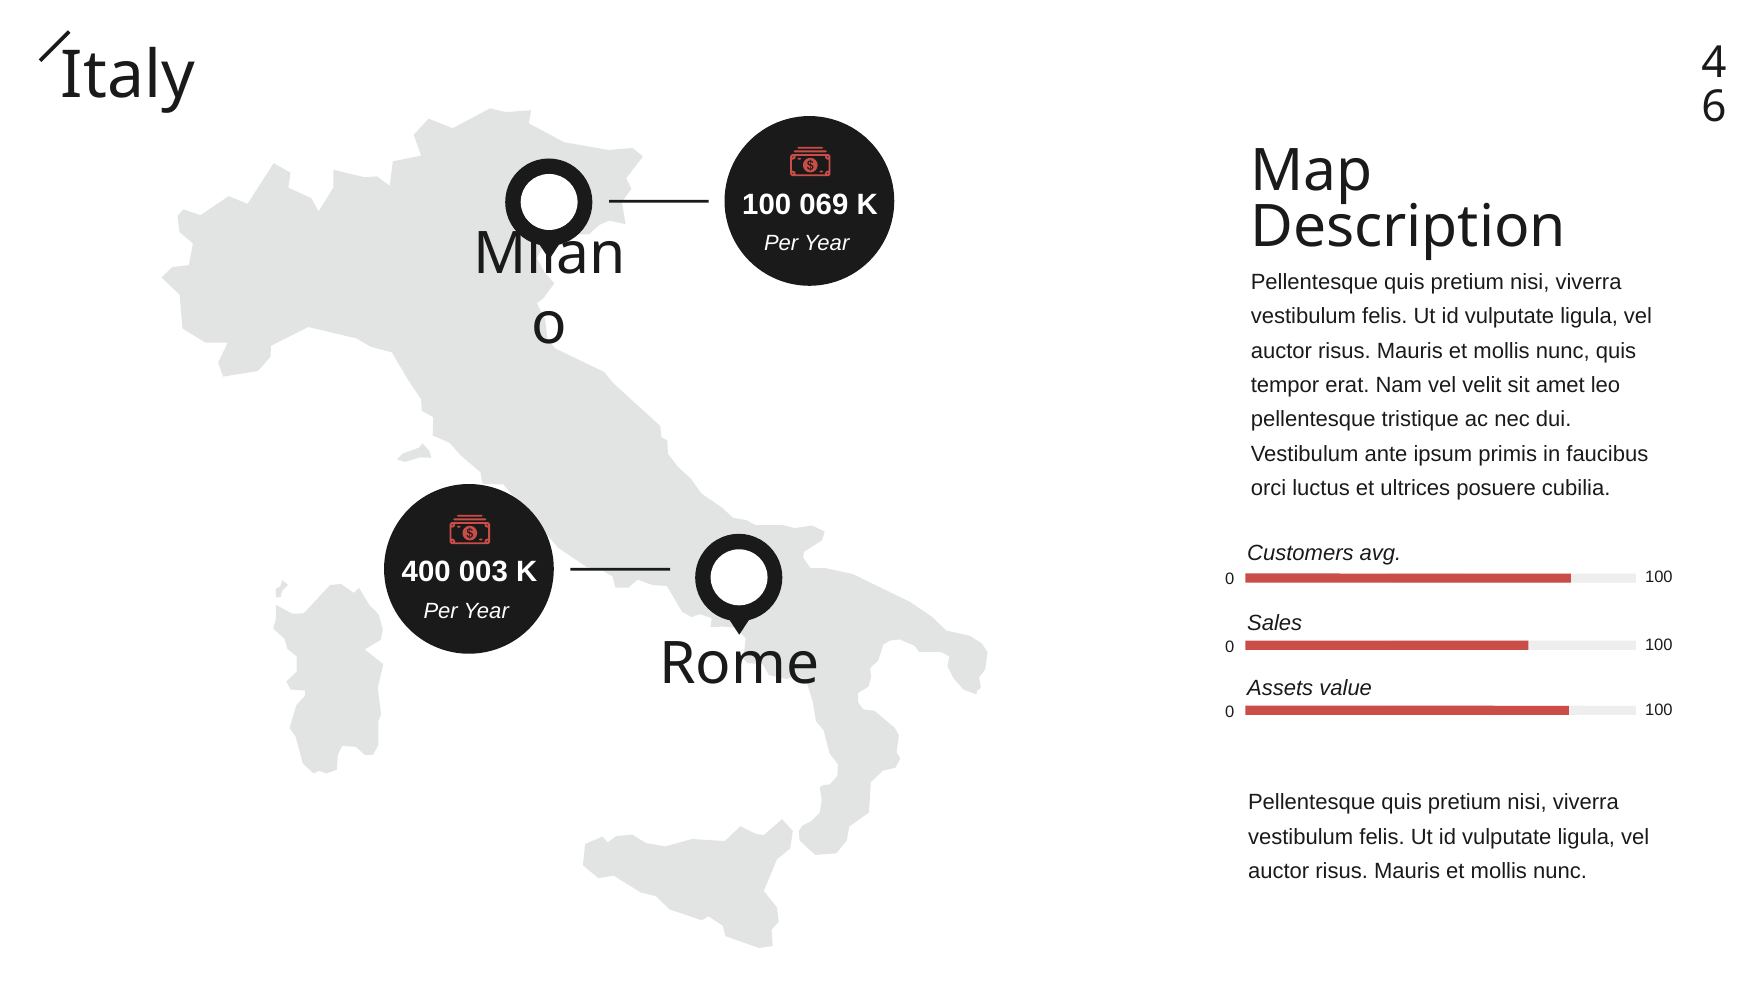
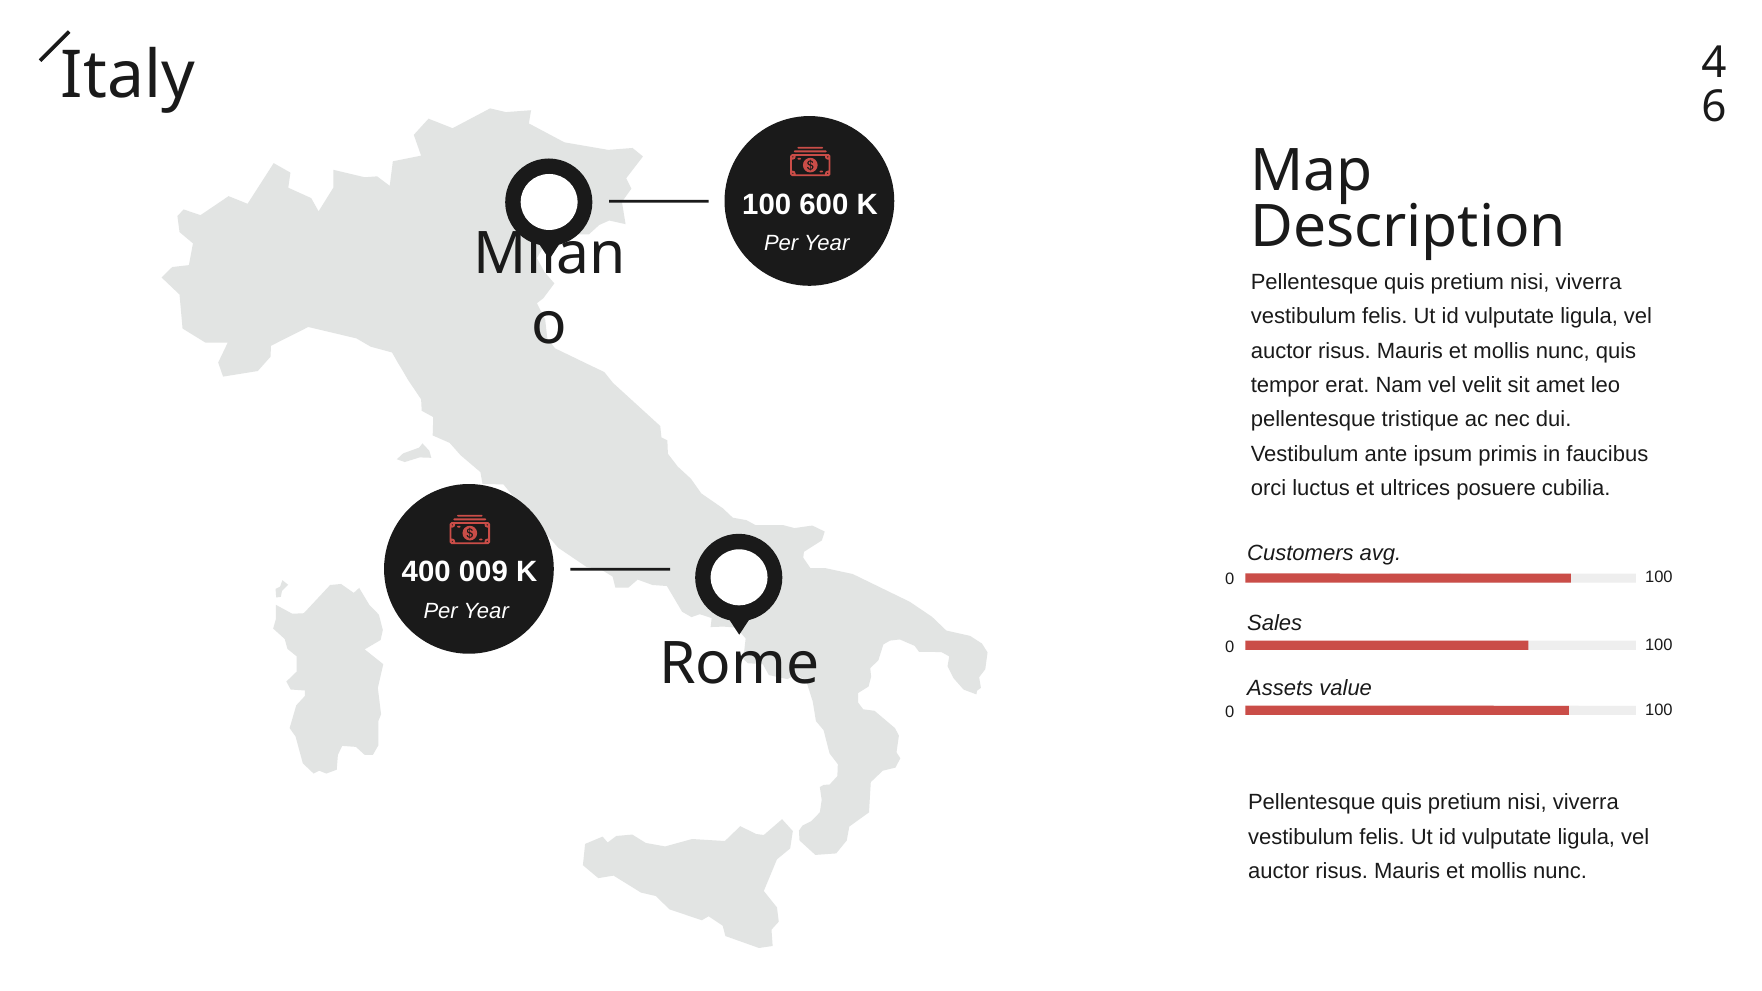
069: 069 -> 600 (824, 204)
003: 003 -> 009 (483, 572)
